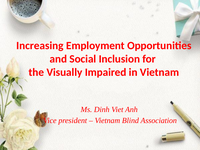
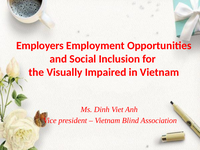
Increasing: Increasing -> Employers (40, 46)
